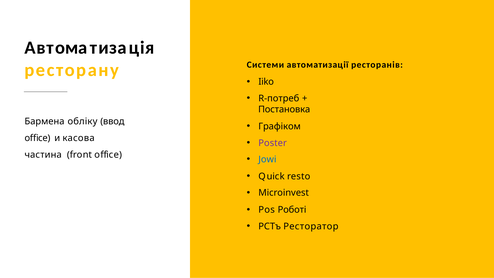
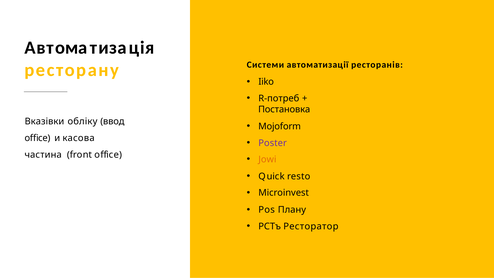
Бармена: Бармена -> Вказівки (44, 121)
Графіком: Графіком -> Mojoform (280, 126)
Jowi colour: blue -> orange (267, 159)
Роботі: Роботі -> Плану (292, 210)
